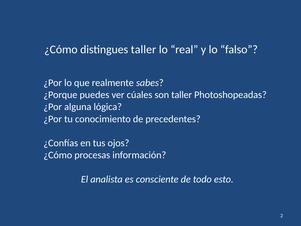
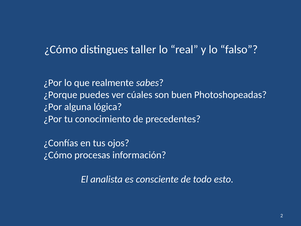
son taller: taller -> buen (182, 95)
